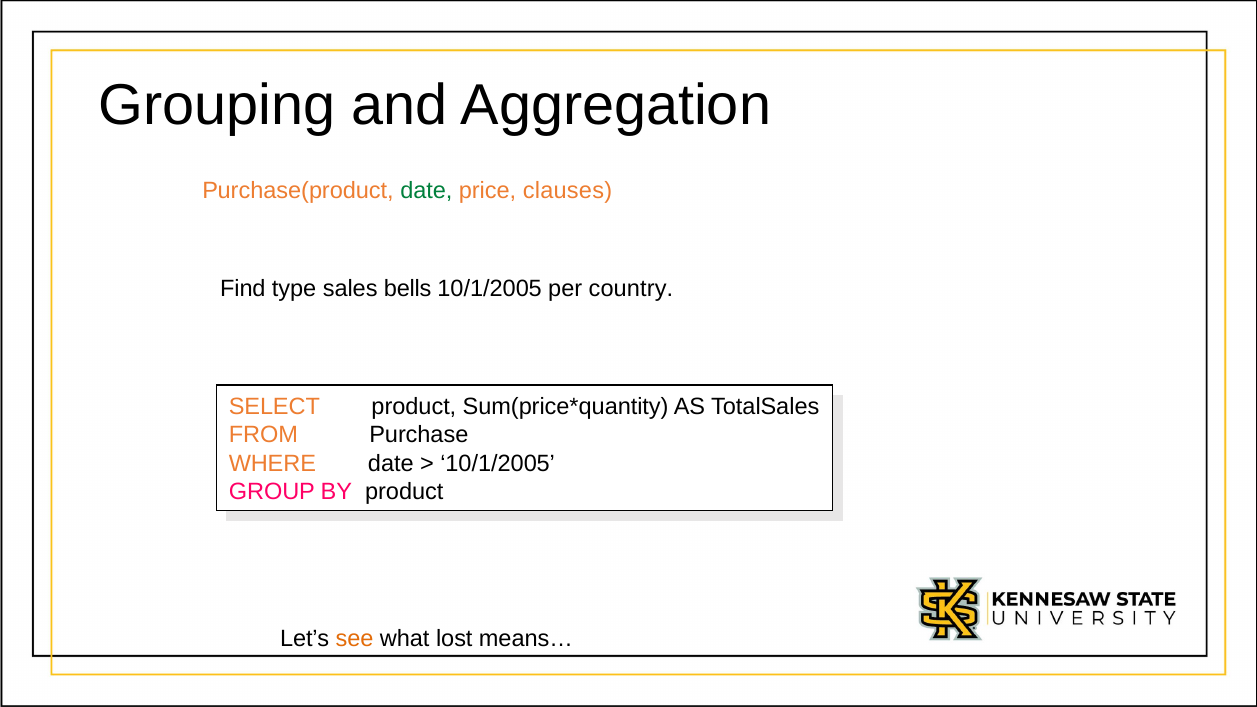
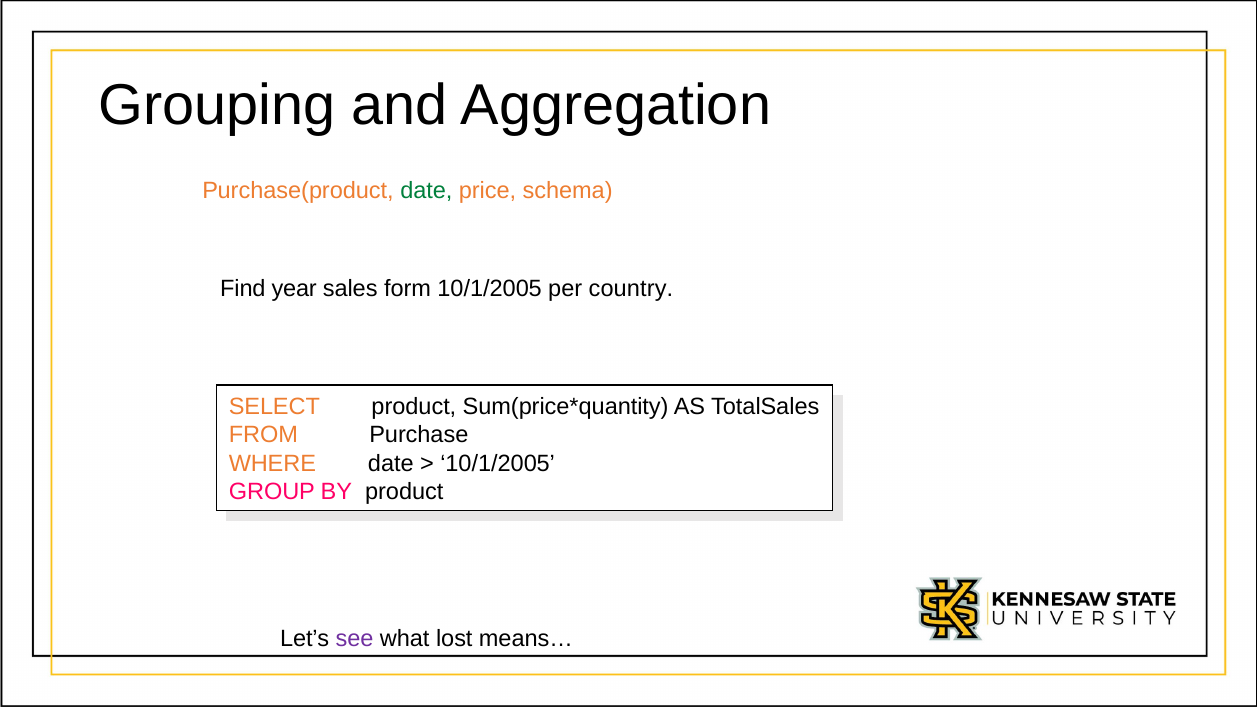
clauses: clauses -> schema (568, 191)
type: type -> year (294, 289)
bells: bells -> form (408, 289)
see colour: orange -> purple (354, 639)
